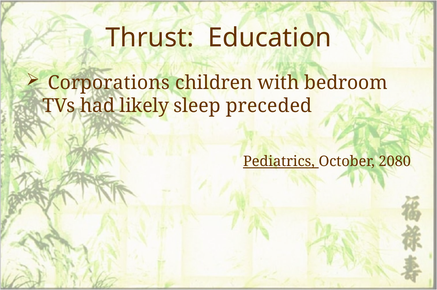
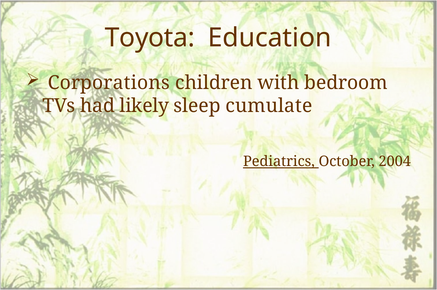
Thrust: Thrust -> Toyota (150, 38)
preceded: preceded -> cumulate (269, 106)
2080: 2080 -> 2004 (395, 161)
